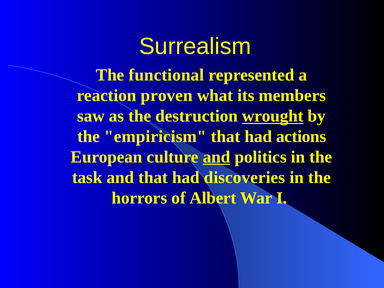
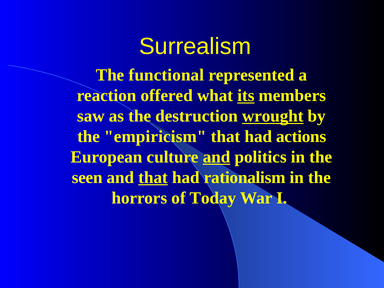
proven: proven -> offered (167, 96)
its underline: none -> present (246, 96)
task: task -> seen (87, 178)
that underline: none -> present (153, 178)
discoveries: discoveries -> rationalism (245, 178)
Albert: Albert -> Today (213, 198)
